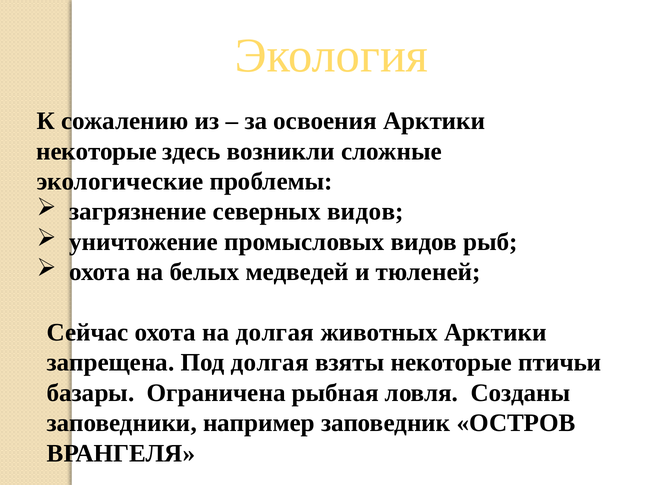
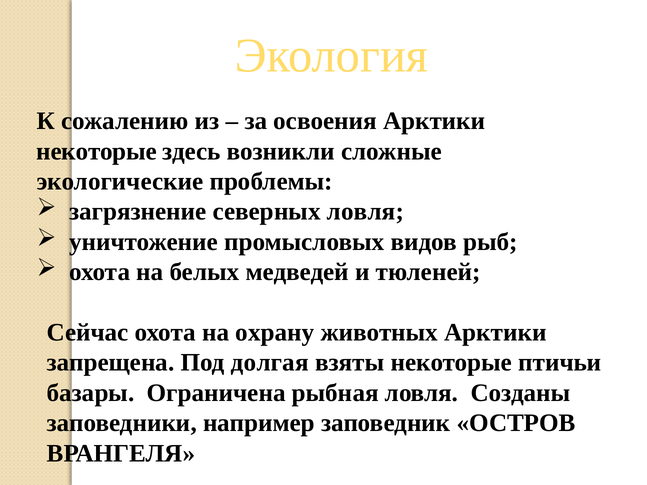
северных видов: видов -> ловля (365, 212)
на долгая: долгая -> охрану (275, 333)
